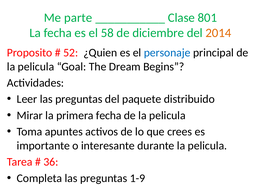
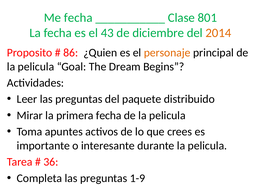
Me parte: parte -> fecha (78, 18)
58: 58 -> 43 (107, 33)
52: 52 -> 86 (71, 53)
personaje colour: blue -> orange (167, 53)
